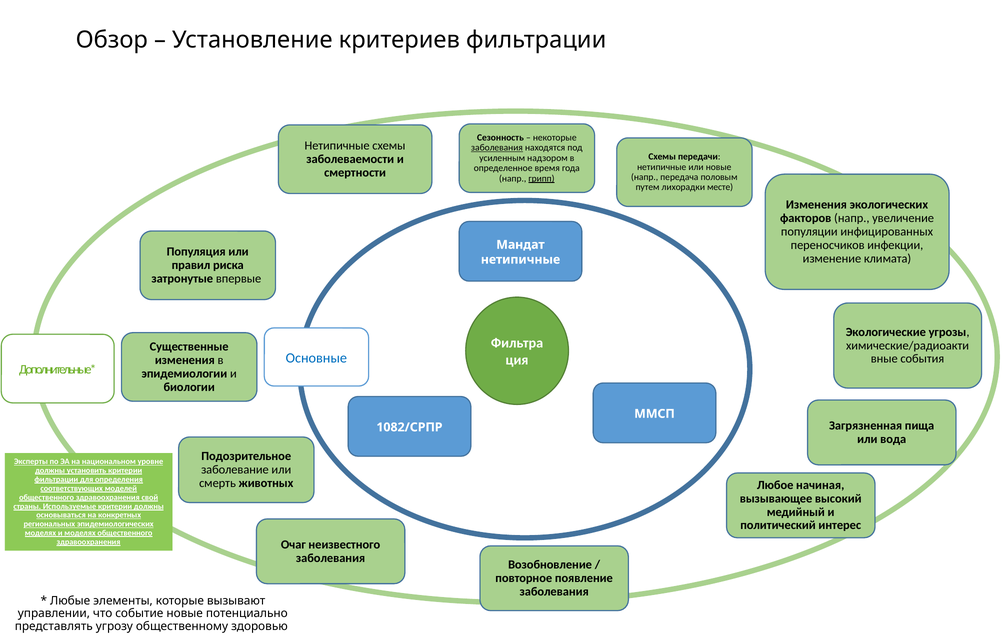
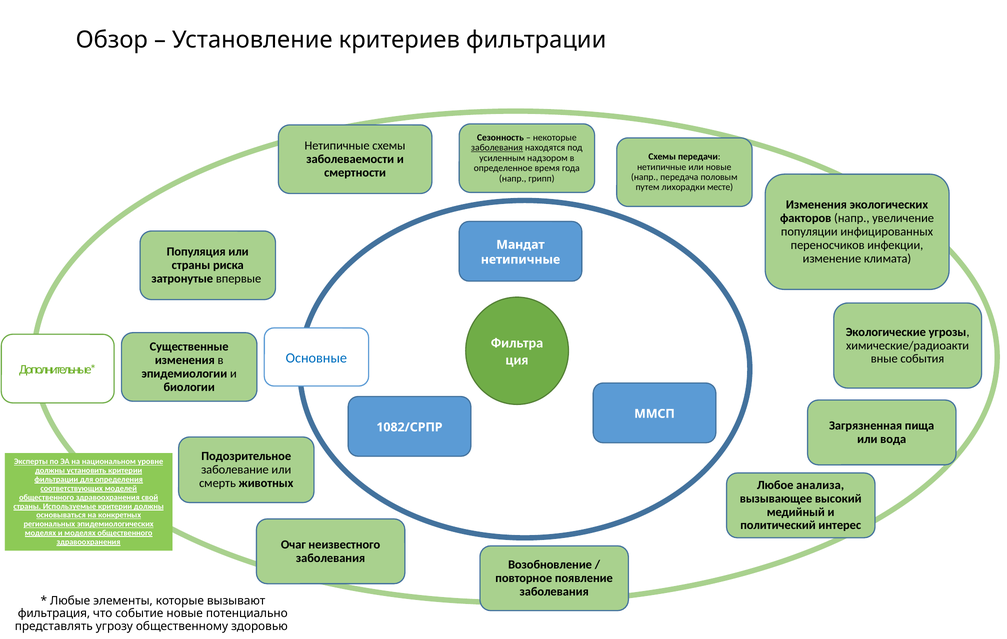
грипп underline: present -> none (541, 179)
правил: правил -> страны (191, 265)
начиная: начиная -> анализа (820, 485)
управлении: управлении -> фильтрация (54, 614)
